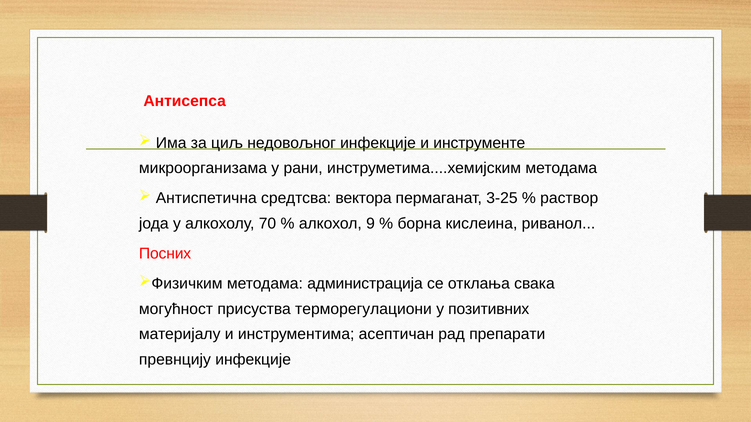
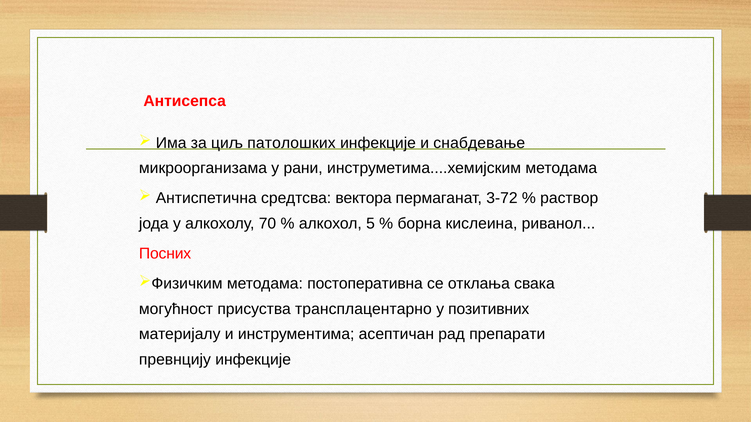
недовољног: недовољног -> патолошких (291, 143)
инструменте: инструменте -> снабдевање (479, 143)
3-25: 3-25 -> 3-72 (502, 198)
9: 9 -> 5 (371, 224)
администрација: администрација -> постоперативна (365, 284)
терморегулациони: терморегулациони -> трансплацентарно (363, 309)
